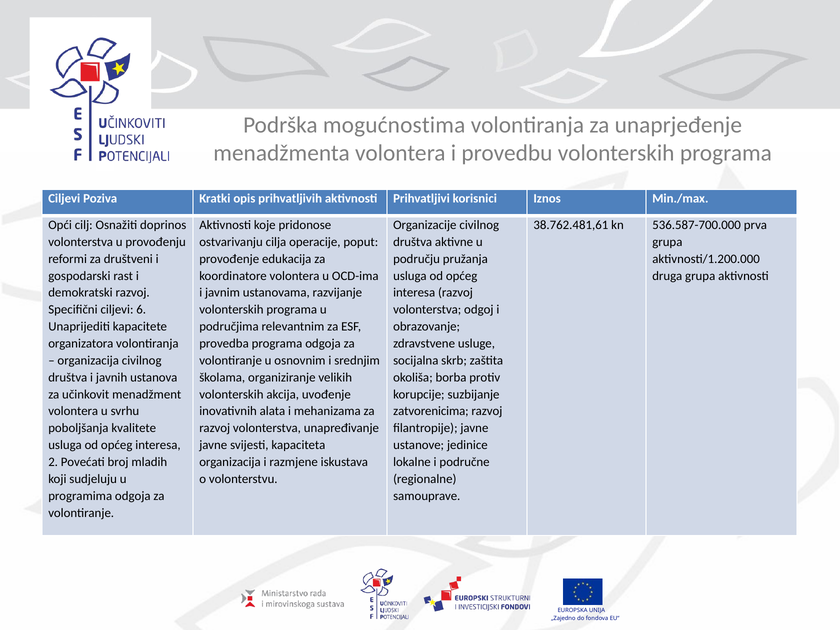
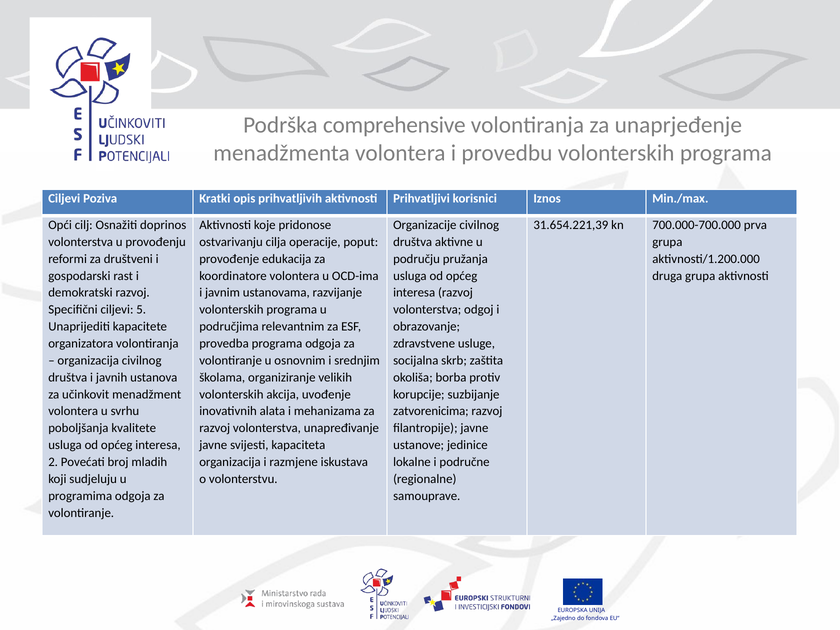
mogućnostima: mogućnostima -> comprehensive (394, 125)
38.762.481,61: 38.762.481,61 -> 31.654.221,39 (571, 225)
536.587-700.000: 536.587-700.000 -> 700.000-700.000 (697, 225)
6: 6 -> 5 (141, 310)
